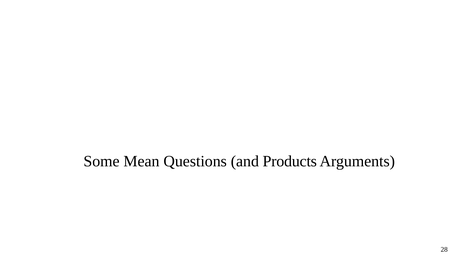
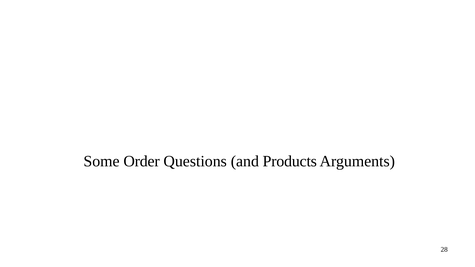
Mean: Mean -> Order (142, 161)
